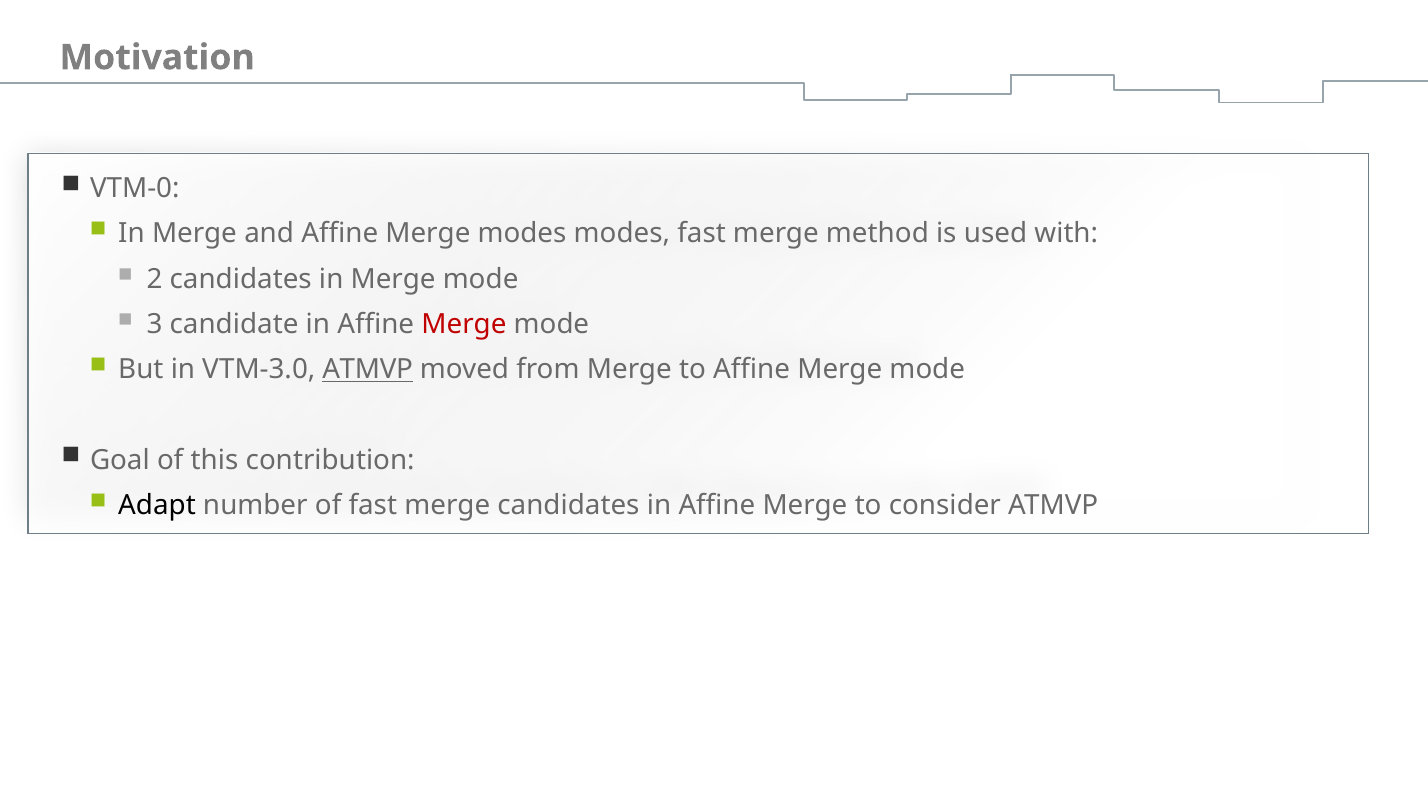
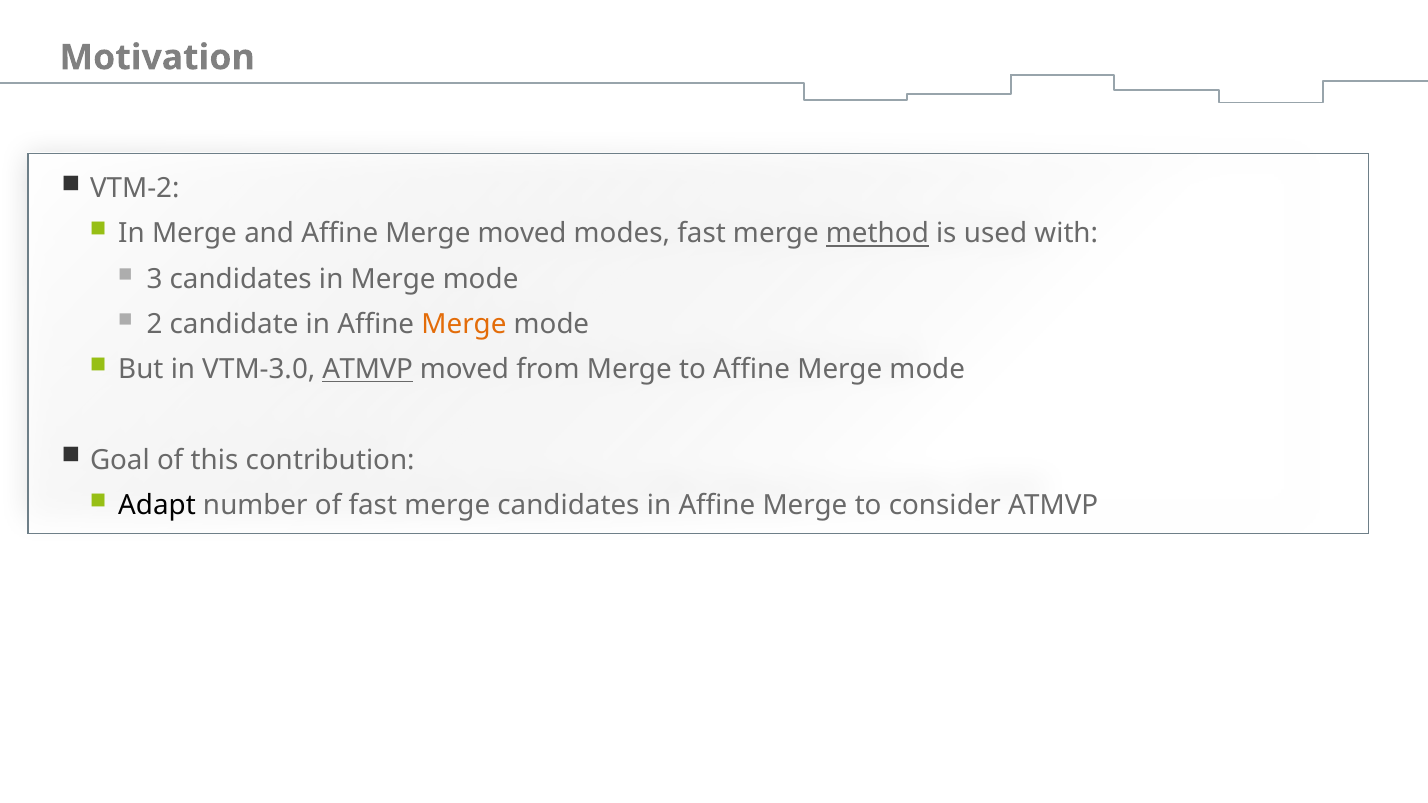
VTM-0: VTM-0 -> VTM-2 (135, 189)
Merge modes: modes -> moved (522, 234)
method underline: none -> present (877, 234)
2: 2 -> 3 (154, 279)
3: 3 -> 2 (154, 324)
Merge colour: red -> orange (464, 324)
